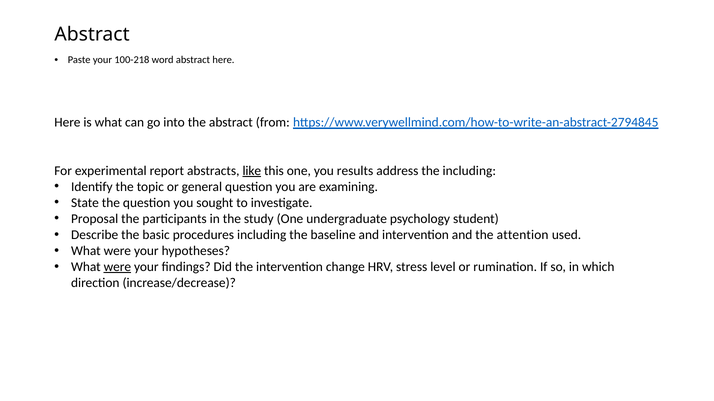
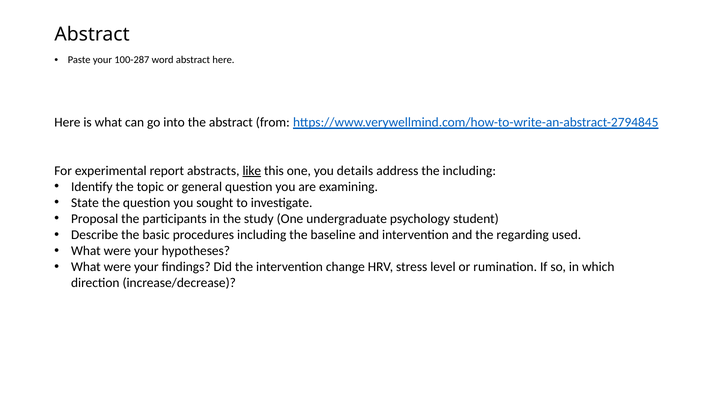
100-218: 100-218 -> 100-287 (132, 60)
results: results -> details (355, 171)
attention: attention -> regarding (523, 235)
were underline: present -> none (117, 267)
